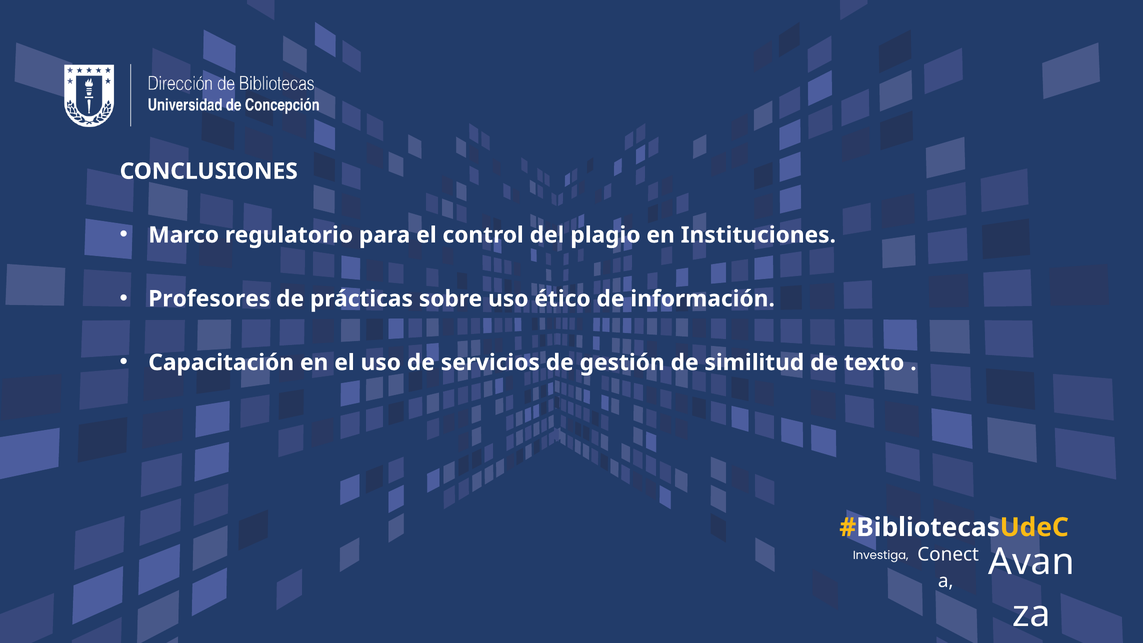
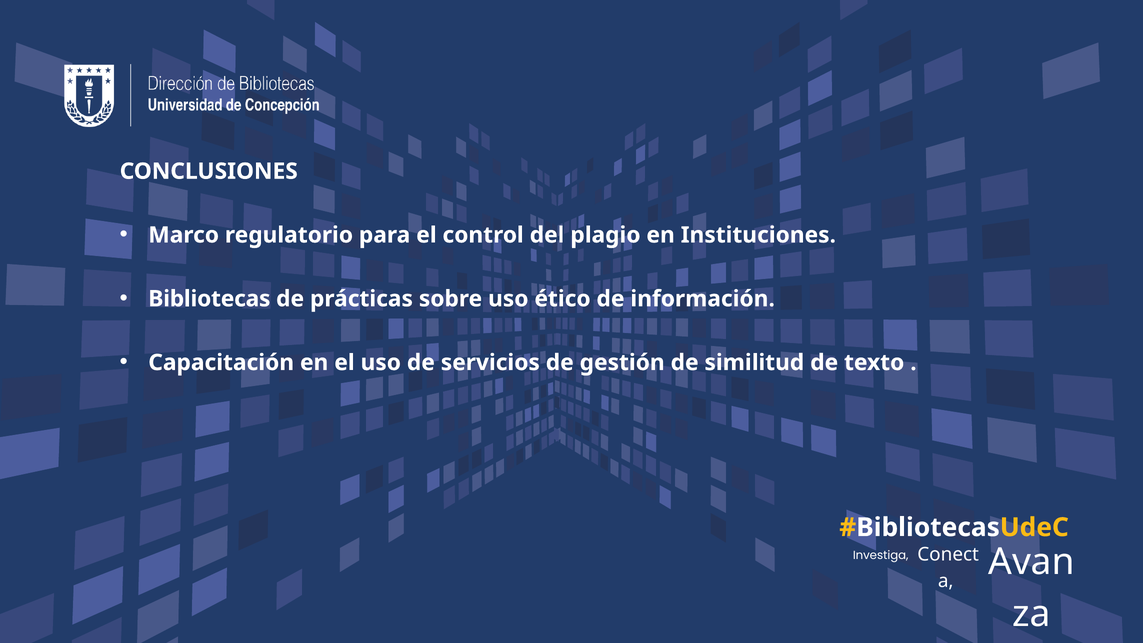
Profesores: Profesores -> Bibliotecas (209, 299)
